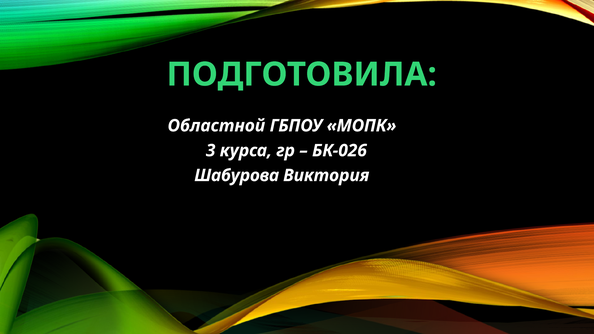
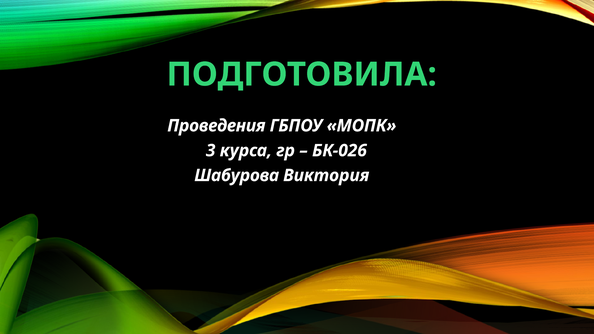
Областной: Областной -> Проведения (216, 126)
